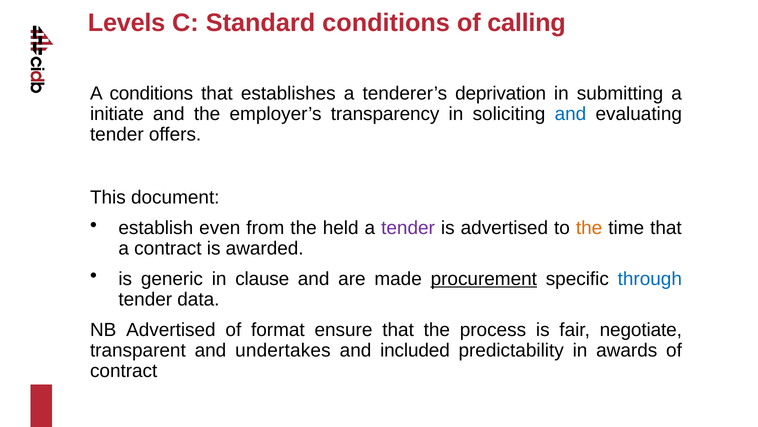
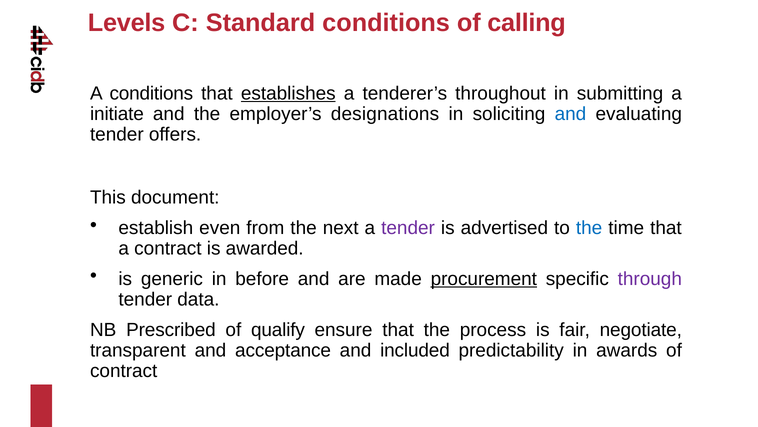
establishes underline: none -> present (288, 93)
deprivation: deprivation -> throughout (501, 93)
transparency: transparency -> designations (385, 114)
held: held -> next (341, 228)
the colour: orange -> blue (589, 228)
clause: clause -> before (262, 278)
through colour: blue -> purple (650, 278)
NB Advertised: Advertised -> Prescribed (171, 329)
format: format -> qualify (278, 329)
undertakes: undertakes -> acceptance (283, 350)
